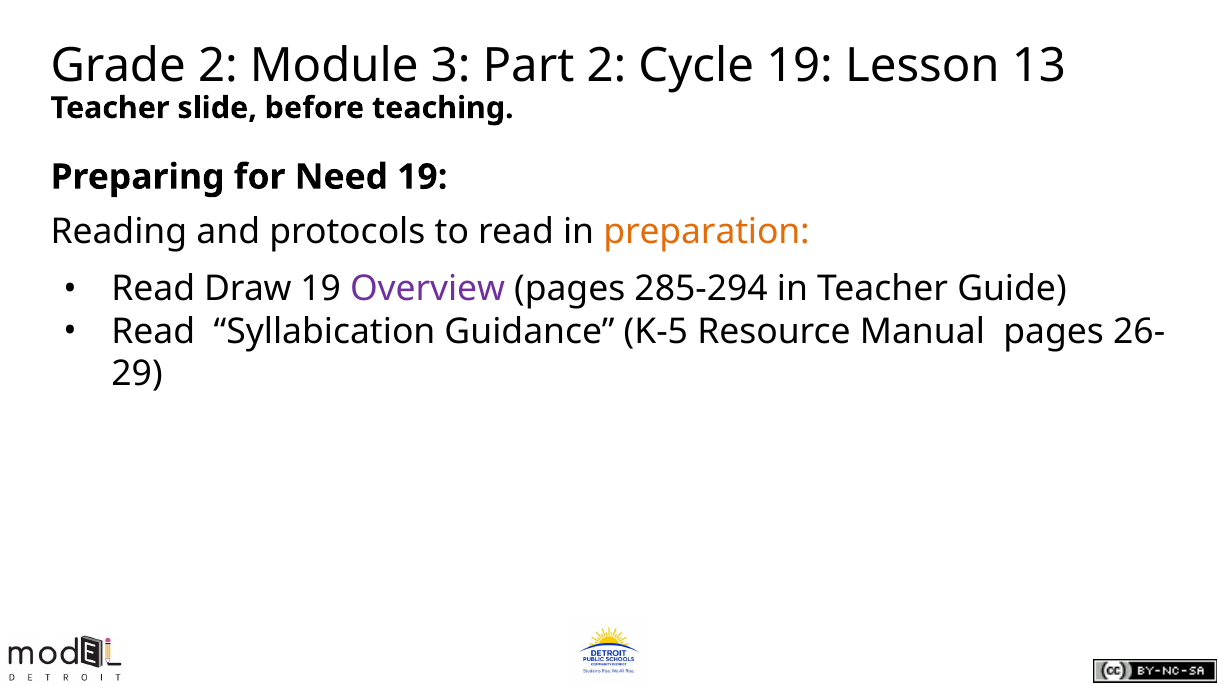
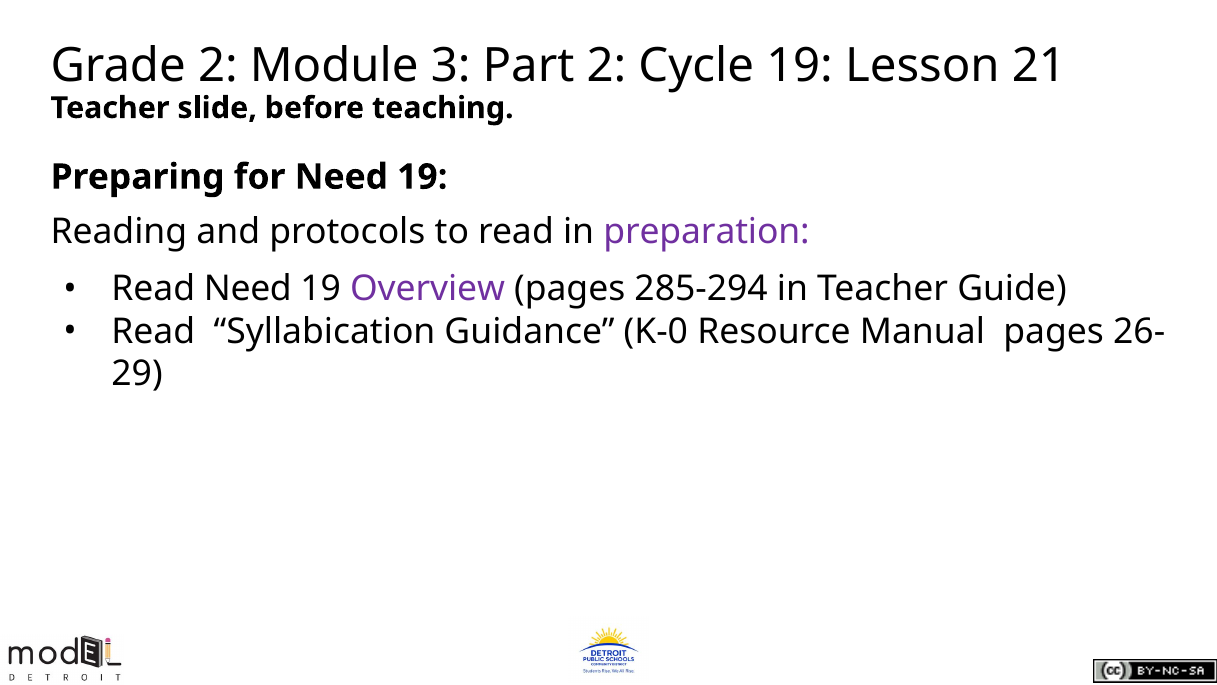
13: 13 -> 21 (1039, 66)
preparation colour: orange -> purple (707, 232)
Read Draw: Draw -> Need (248, 289)
K-5: K-5 -> K-0 (656, 331)
